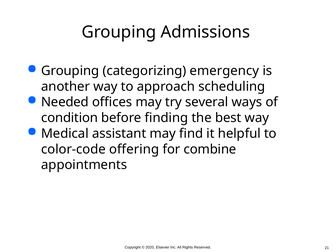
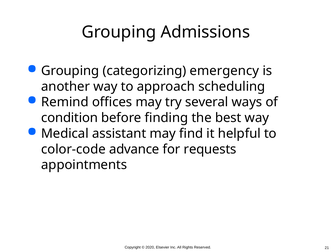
Needed: Needed -> Remind (65, 102)
offering: offering -> advance (134, 149)
combine: combine -> requests (210, 149)
